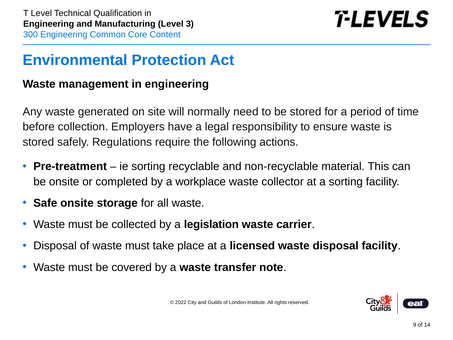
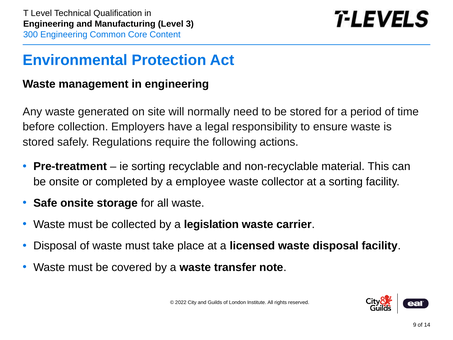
workplace: workplace -> employee (201, 182)
